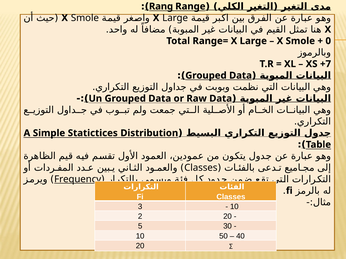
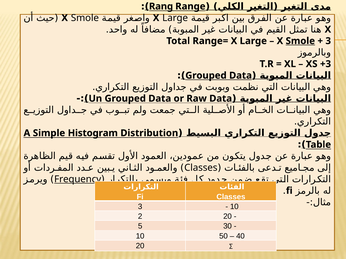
Smole underline: none -> present (300, 41)
0: 0 -> 3 (328, 41)
+7: +7 -> +3 (326, 64)
Statictices: Statictices -> Histogram (93, 133)
